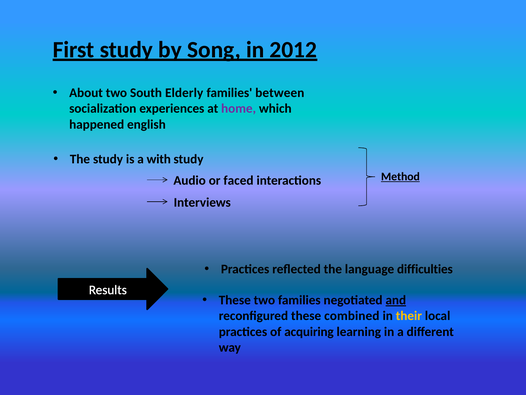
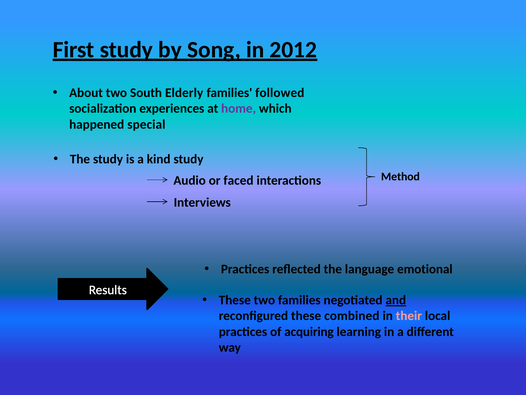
between: between -> followed (280, 93)
english: english -> special (146, 124)
with: with -> kind (159, 159)
Method underline: present -> none (400, 176)
difficulties: difficulties -> emotional (425, 269)
their colour: yellow -> pink (409, 316)
